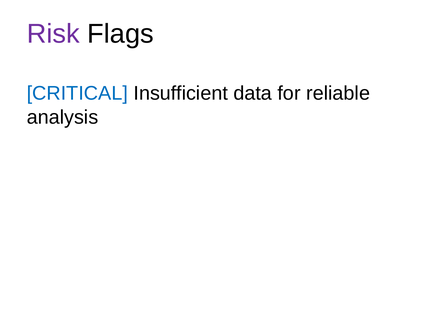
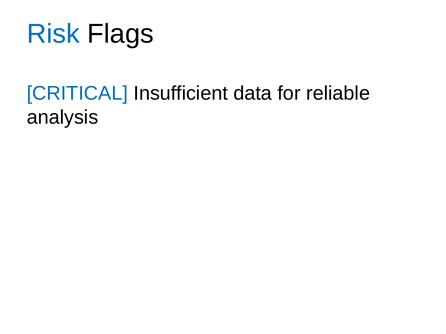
Risk colour: purple -> blue (53, 34)
